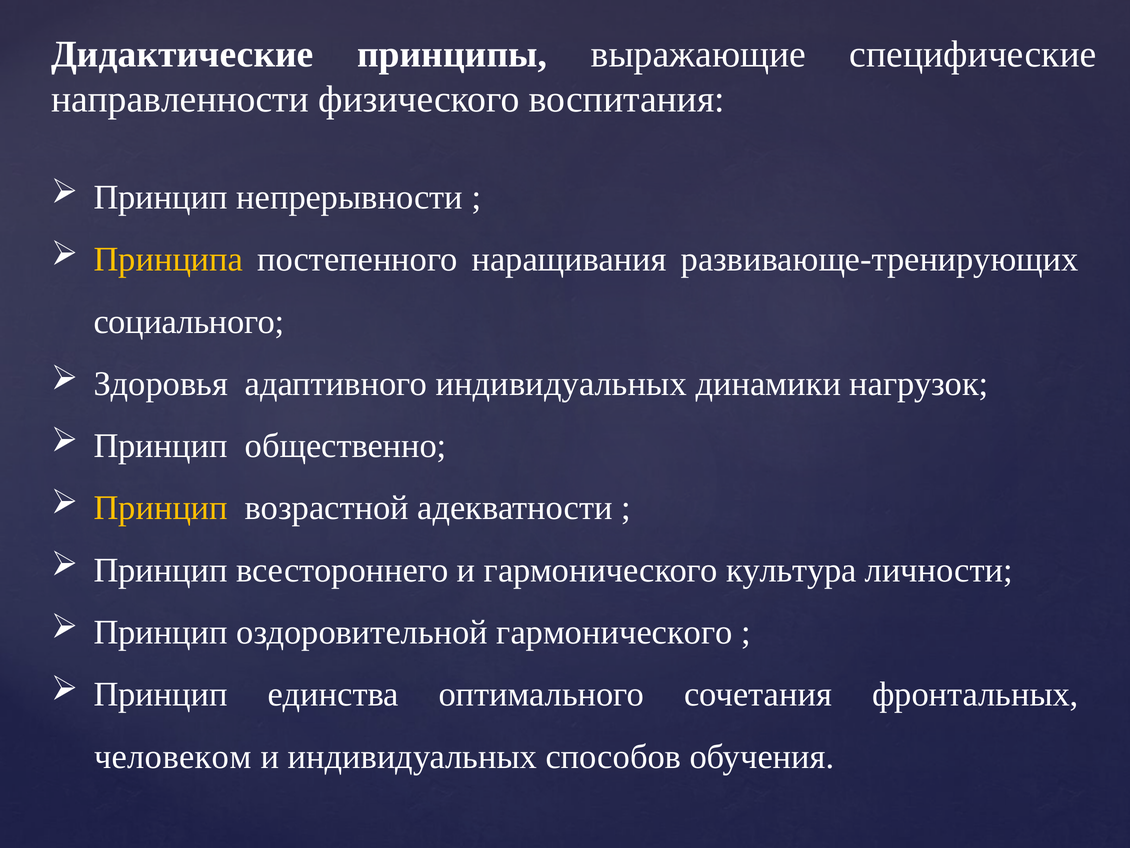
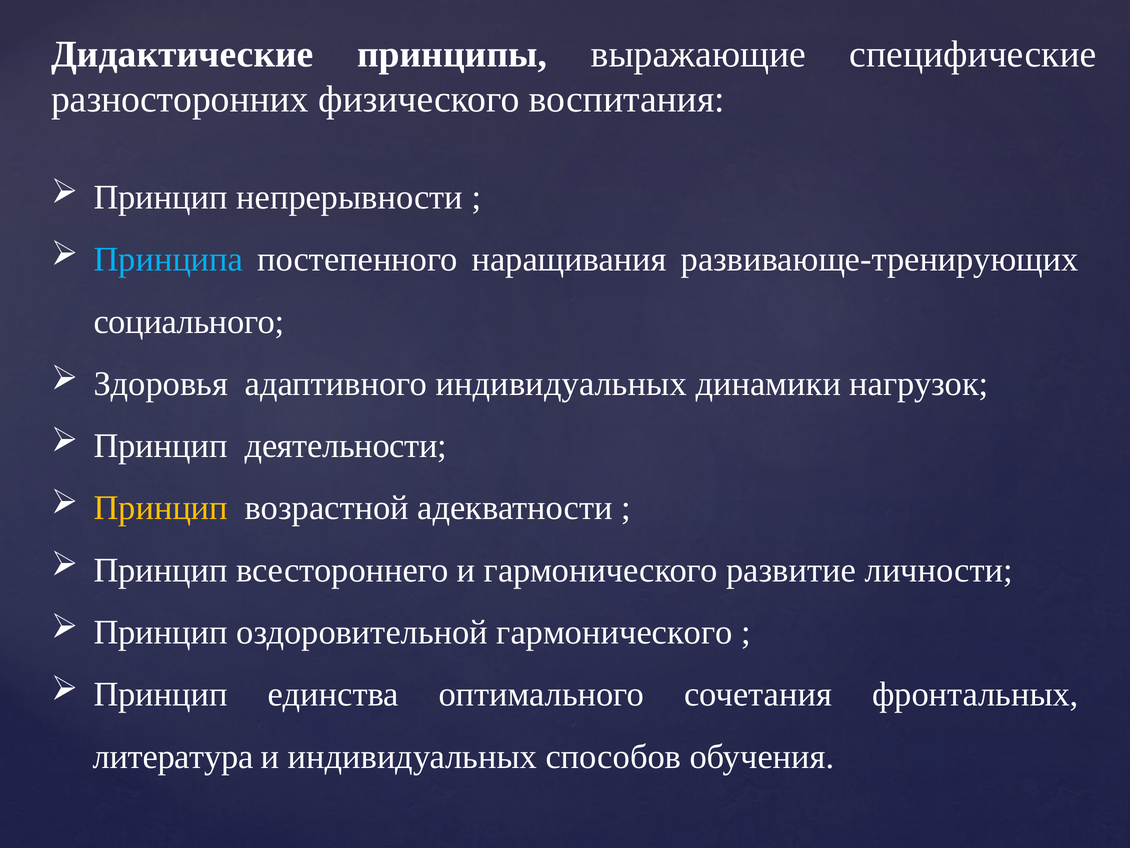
направленности: направленности -> разносторонних (180, 99)
Принципа colour: yellow -> light blue (168, 259)
общественно: общественно -> деятельности (346, 446)
культура: культура -> развитие (791, 570)
человеком: человеком -> литература (173, 756)
